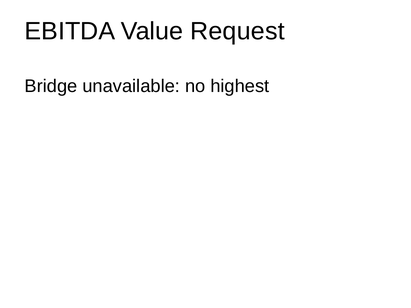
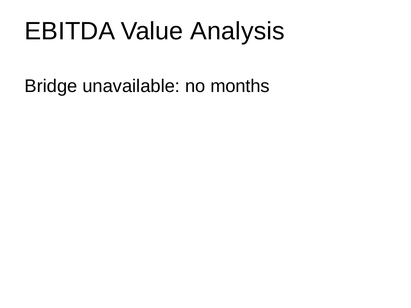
Request: Request -> Analysis (237, 31)
highest: highest -> months (240, 86)
